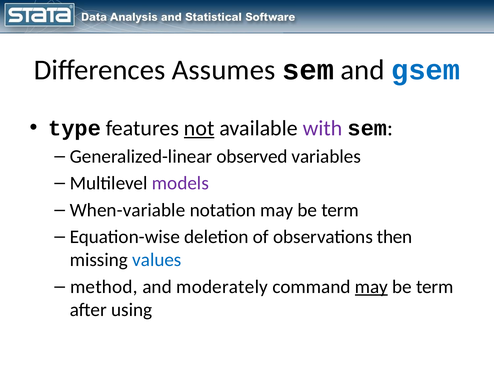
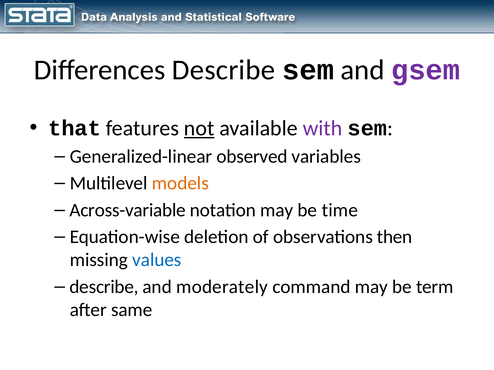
Differences Assumes: Assumes -> Describe (224, 70)
gsem colour: blue -> purple (426, 70)
type: type -> that (75, 128)
models colour: purple -> orange (180, 184)
When-variable: When-variable -> Across-variable (128, 210)
notation may be term: term -> time (340, 210)
method: method -> describe (104, 287)
may underline: present -> none (371, 287)
using: using -> same (132, 310)
